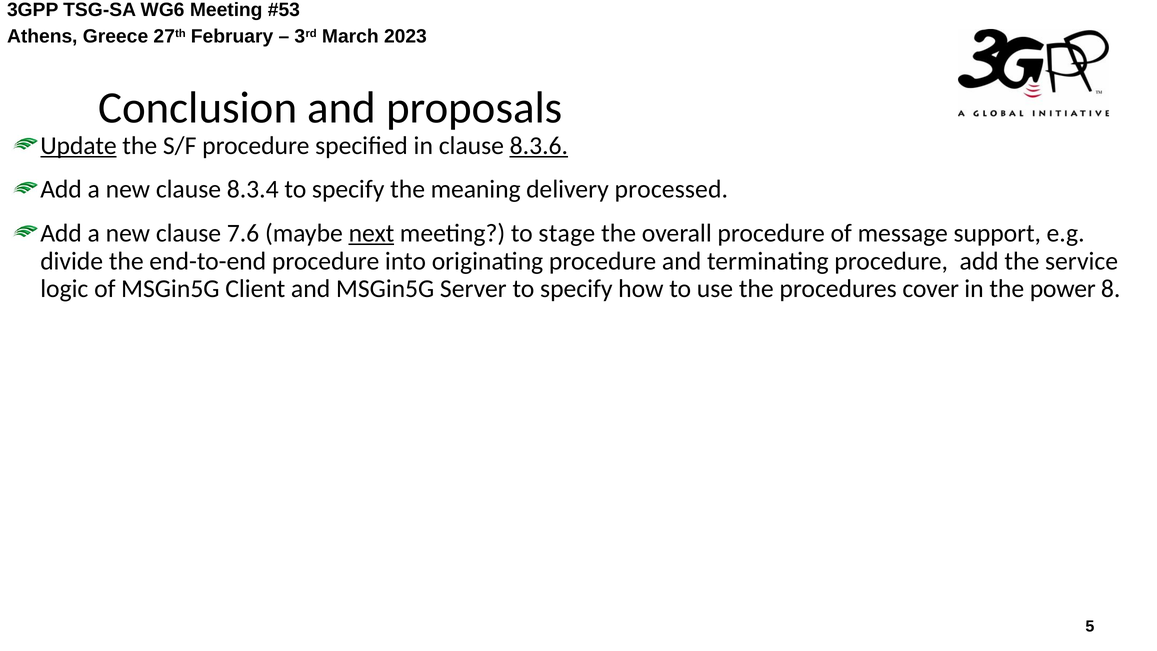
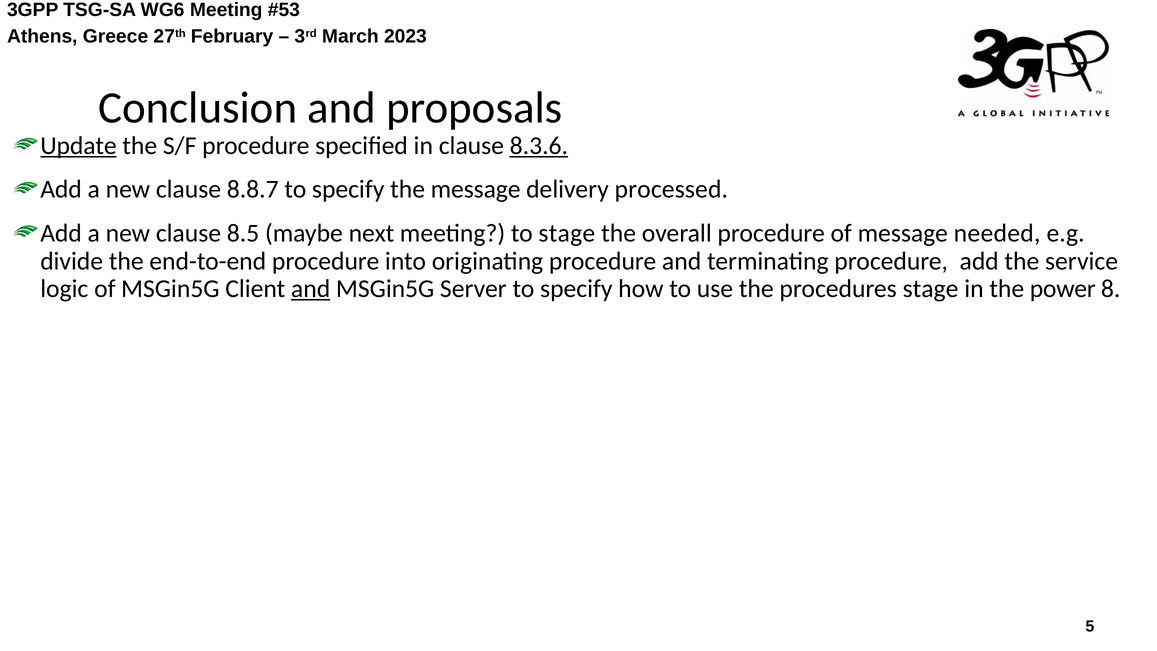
8.3.4: 8.3.4 -> 8.8.7 (253, 189)
the meaning: meaning -> message (476, 189)
7.6: 7.6 -> 8.5 (243, 233)
next underline: present -> none (371, 233)
support: support -> needed (997, 233)
and underline: none -> present (311, 289)
procedures cover: cover -> stage (931, 289)
